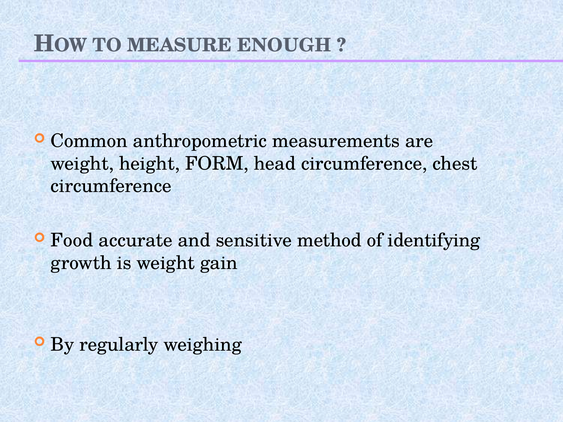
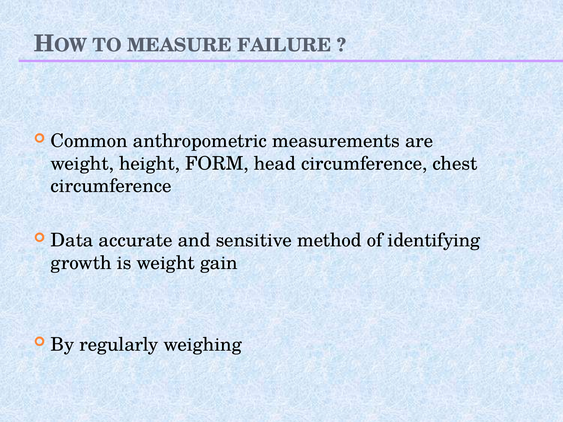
ENOUGH: ENOUGH -> FAILURE (284, 45)
Food: Food -> Data (72, 241)
